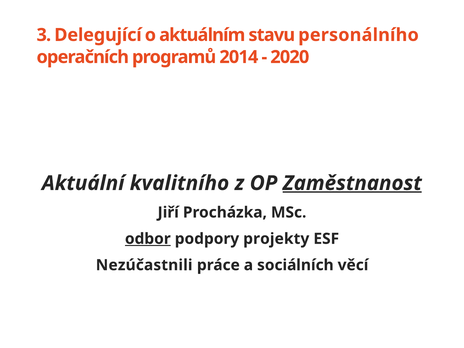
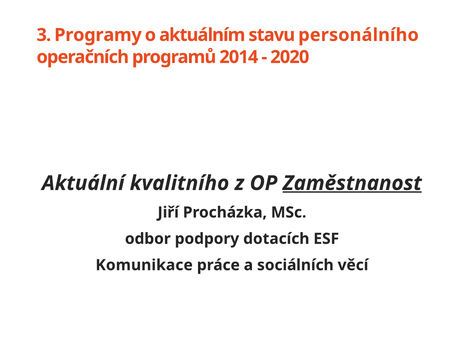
Delegující: Delegující -> Programy (98, 35)
odbor underline: present -> none (148, 239)
projekty: projekty -> dotacích (276, 239)
Nezúčastnili: Nezúčastnili -> Komunikace (144, 265)
